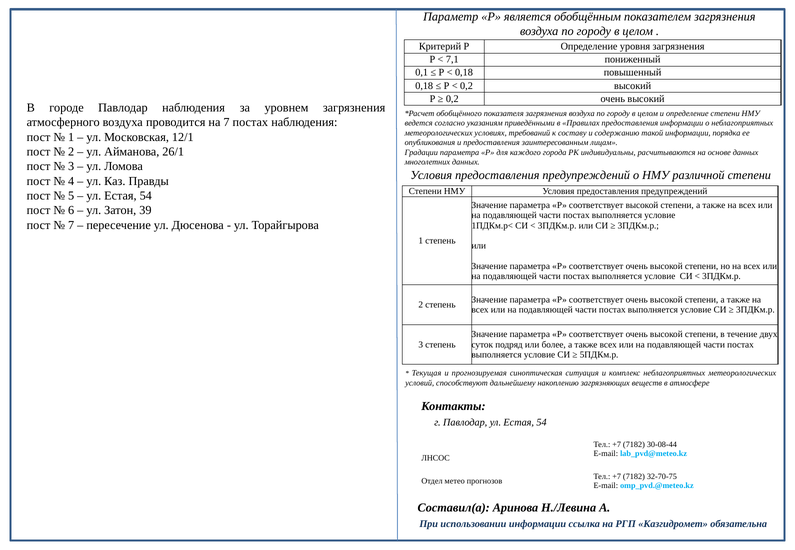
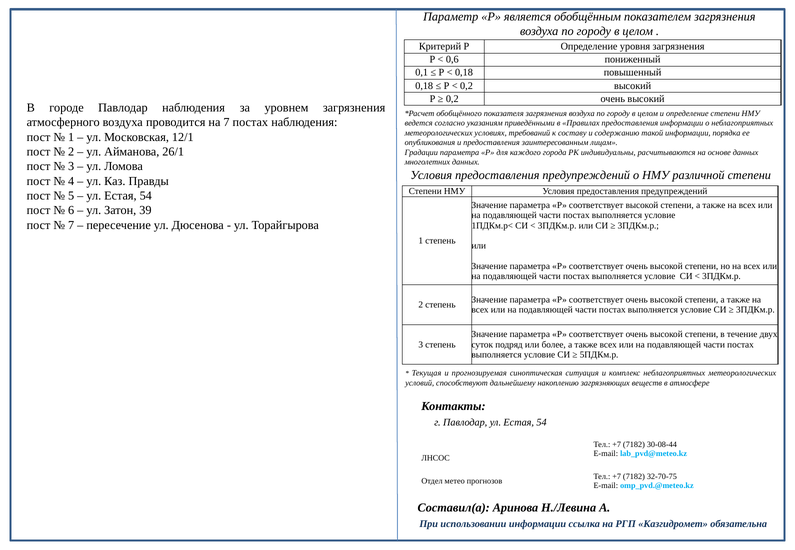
7,1: 7,1 -> 0,6 (452, 60)
